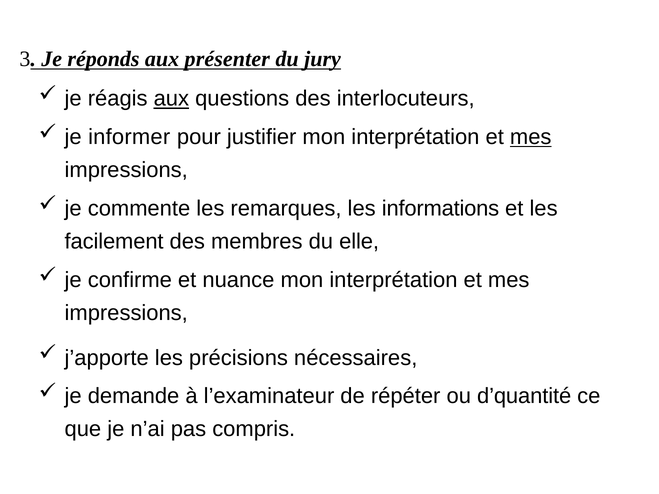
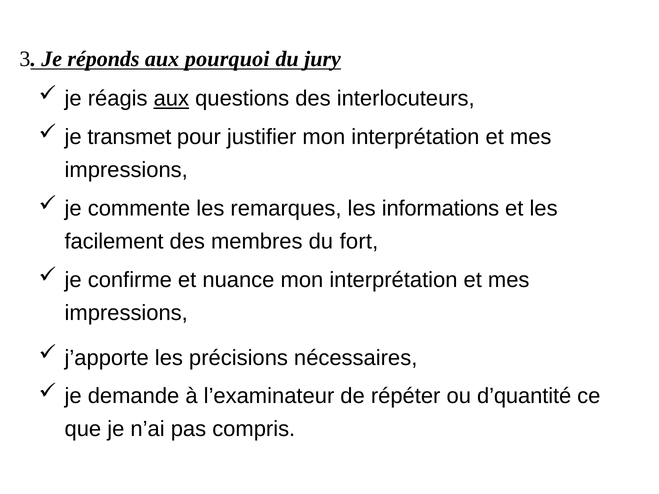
présenter: présenter -> pourquoi (227, 59)
informer: informer -> transmet (129, 137)
mes underline: present -> none (531, 137)
elle: elle -> fort (359, 242)
